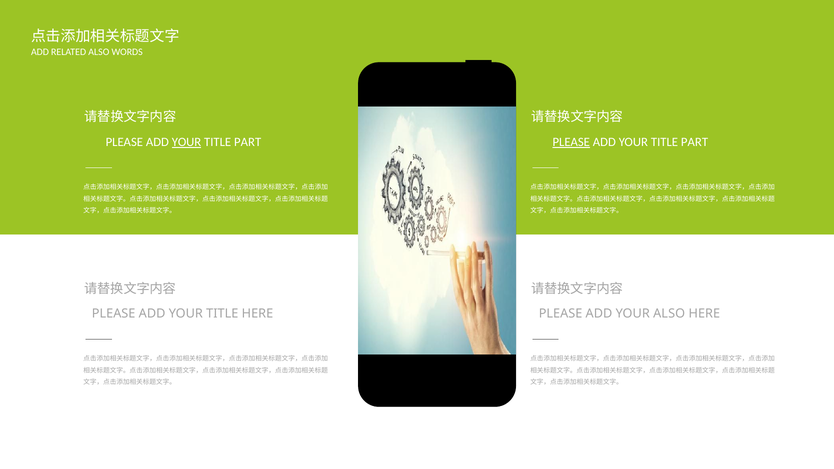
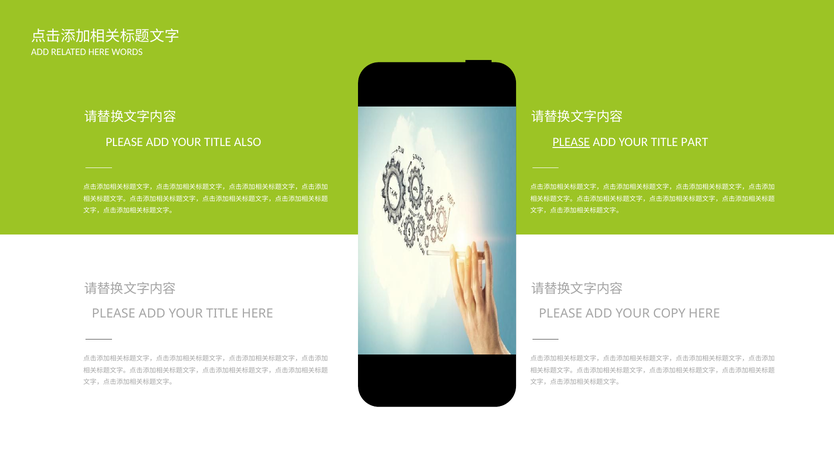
RELATED ALSO: ALSO -> HERE (99, 52)
YOUR underline: present -> none (187, 142)
PART: PART -> ALSO (248, 142)
YOUR ALSO: ALSO -> COPY (669, 314)
